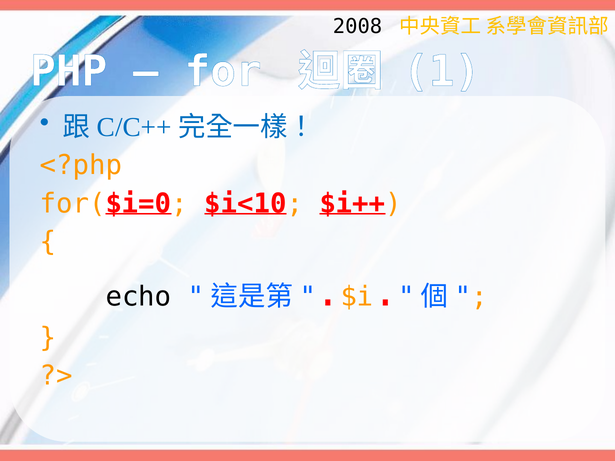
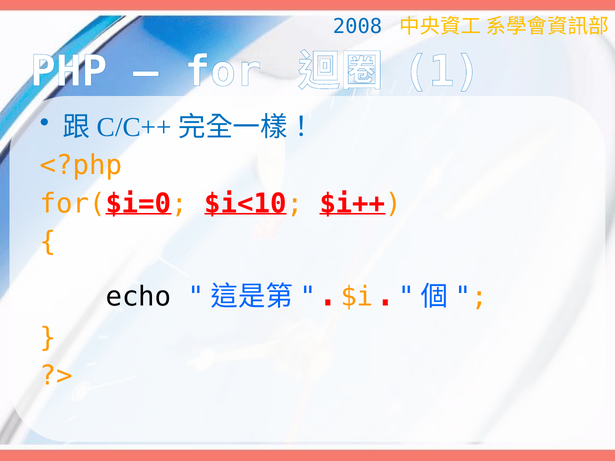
2008 colour: black -> blue (358, 26)
